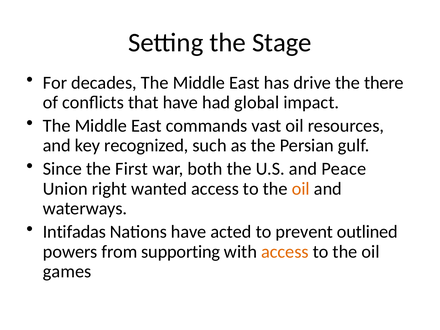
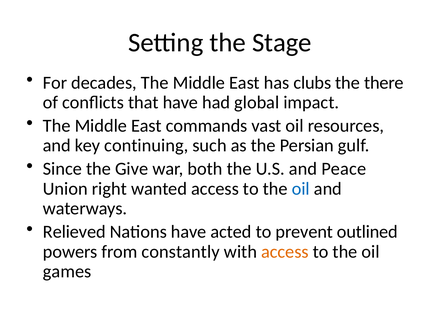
drive: drive -> clubs (312, 83)
recognized: recognized -> continuing (146, 146)
First: First -> Give (132, 169)
oil colour: orange -> blue (301, 189)
Intifadas: Intifadas -> Relieved (74, 232)
supporting: supporting -> constantly (181, 252)
